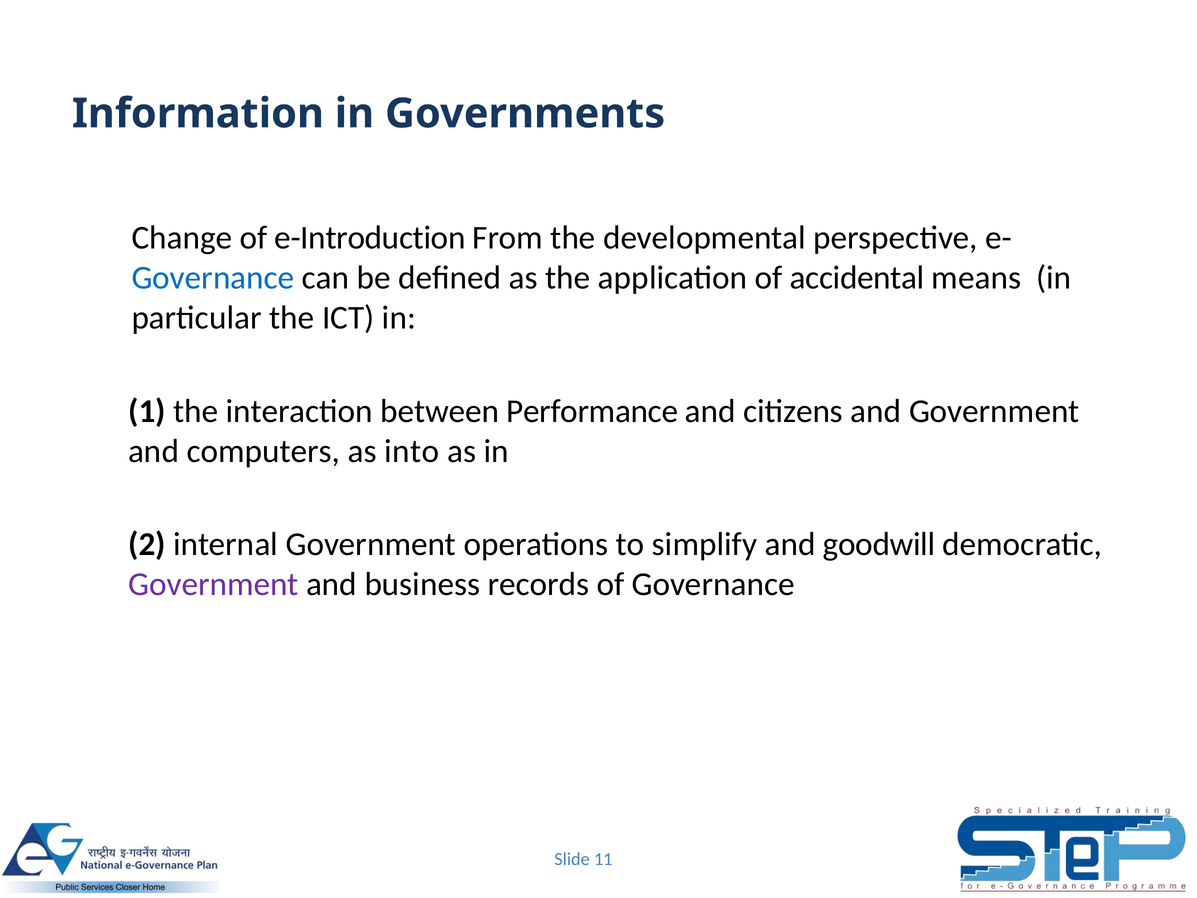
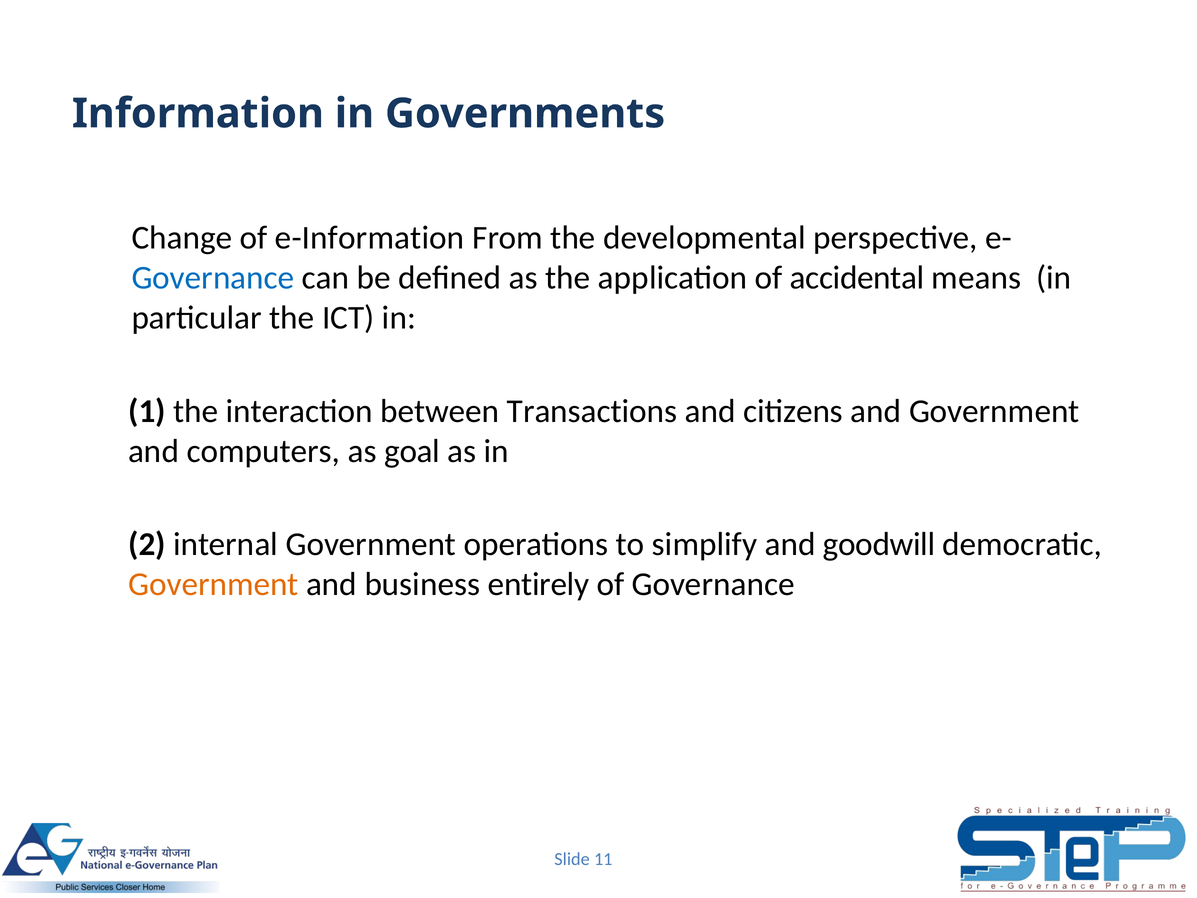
e-Introduction: e-Introduction -> e-Information (370, 238)
Performance: Performance -> Transactions (592, 411)
into: into -> goal (412, 451)
Government colour: purple -> orange (213, 584)
records: records -> entirely (539, 584)
